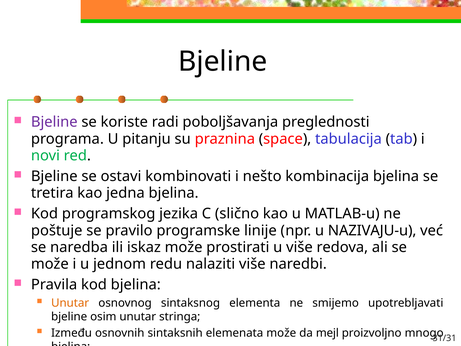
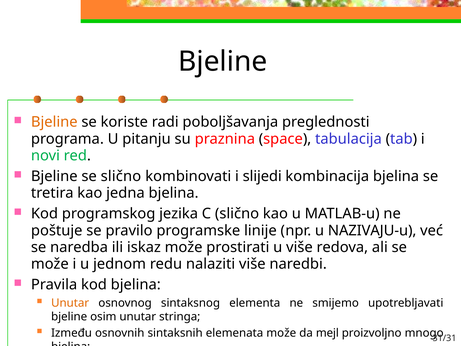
Bjeline colour: purple -> orange (54, 122)
se ostavi: ostavi -> slično (121, 176)
nešto: nešto -> slijedi (262, 176)
